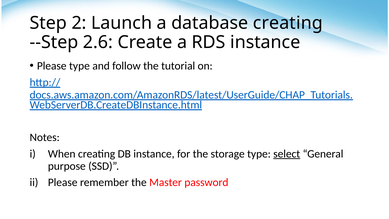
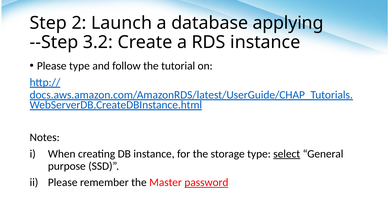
database creating: creating -> applying (288, 23)
2.6: 2.6 -> 3.2 (98, 42)
password underline: none -> present (206, 182)
